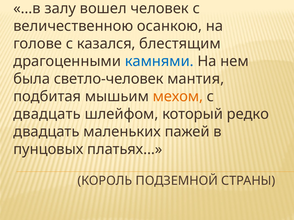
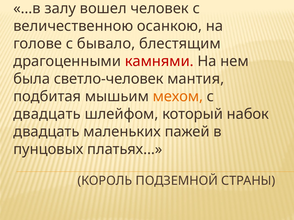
казался: казался -> бывало (106, 44)
камнями colour: blue -> red (159, 61)
редко: редко -> набок (248, 114)
